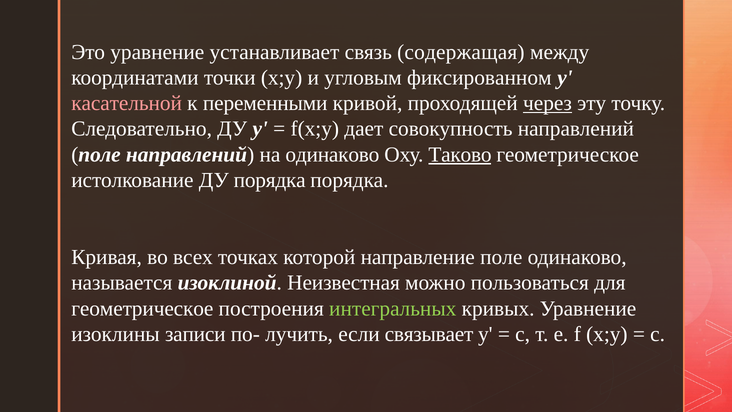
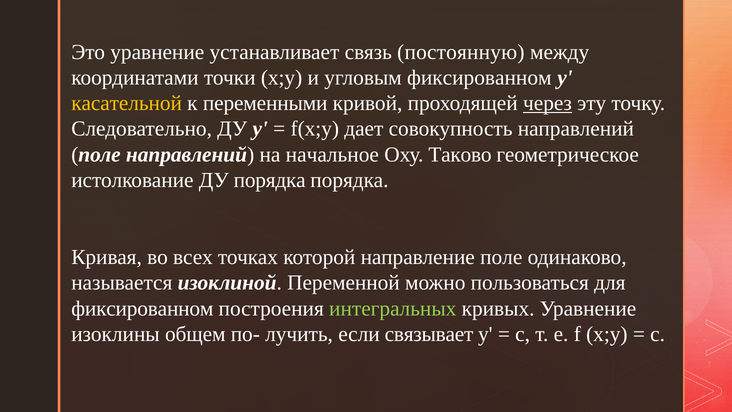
содержащая: содержащая -> постоянную (461, 52)
касательной colour: pink -> yellow (127, 103)
на одинаково: одинаково -> начальное (332, 154)
Таково underline: present -> none (460, 154)
Неизвестная: Неизвестная -> Переменной (343, 283)
геометрическое: геометрическое -> фиксированном (142, 308)
записи: записи -> общем (195, 334)
